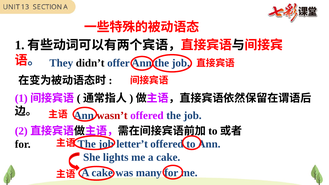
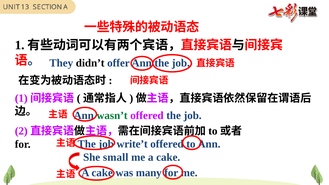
wasn’t colour: red -> green (112, 116)
letter’t: letter’t -> write’t (132, 144)
lights: lights -> small (116, 157)
